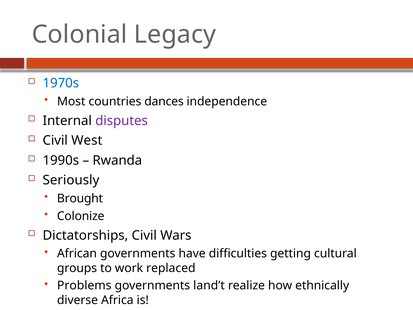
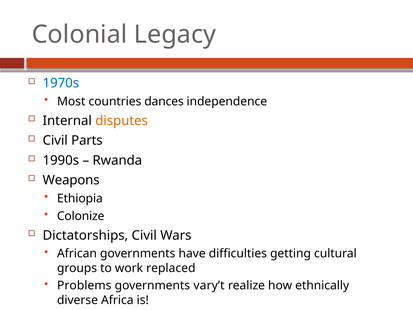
disputes colour: purple -> orange (122, 121)
West: West -> Parts (87, 140)
Seriously: Seriously -> Weapons (71, 180)
Brought: Brought -> Ethiopia (80, 198)
land’t: land’t -> vary’t (209, 285)
